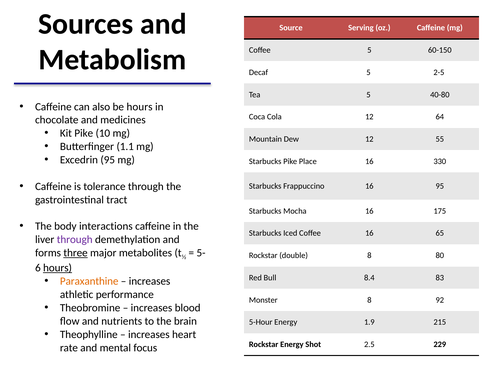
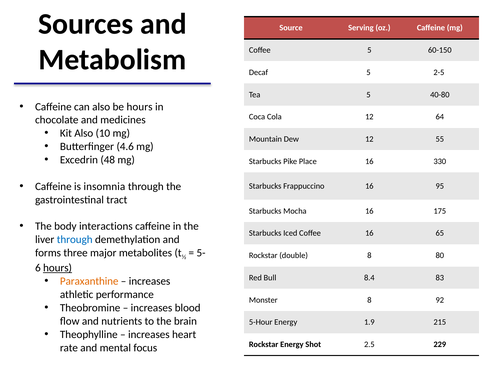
Kit Pike: Pike -> Also (84, 133)
1.1: 1.1 -> 4.6 (125, 146)
Excedrin 95: 95 -> 48 (108, 160)
tolerance: tolerance -> insomnia (104, 186)
through colour: purple -> blue (75, 239)
three underline: present -> none (76, 253)
